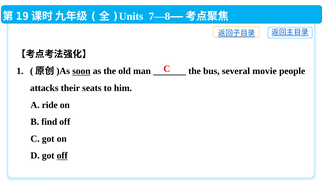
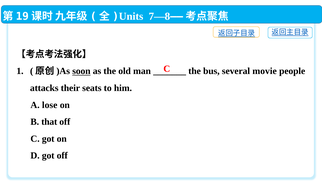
ride: ride -> lose (50, 105)
find: find -> that (49, 122)
off underline: present -> none (62, 156)
